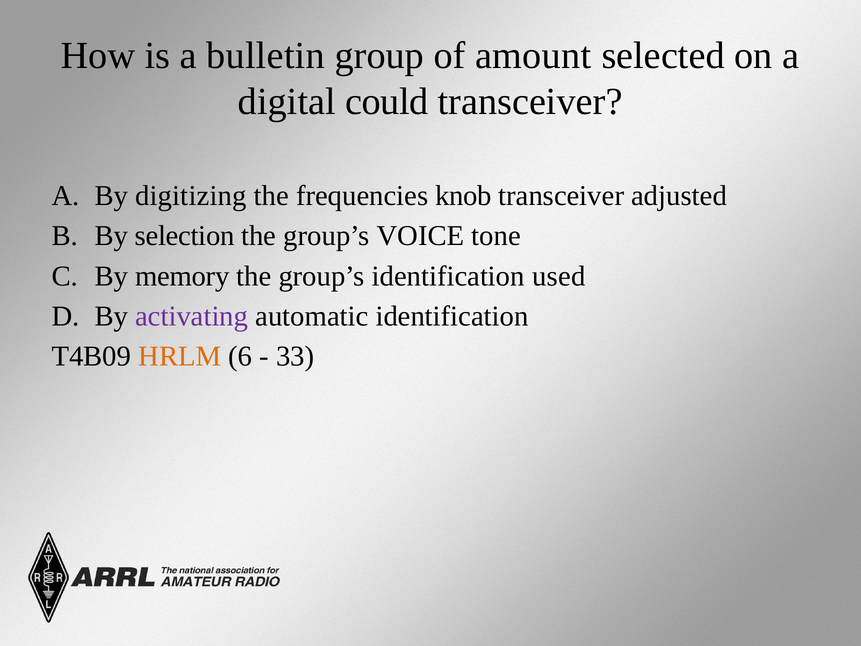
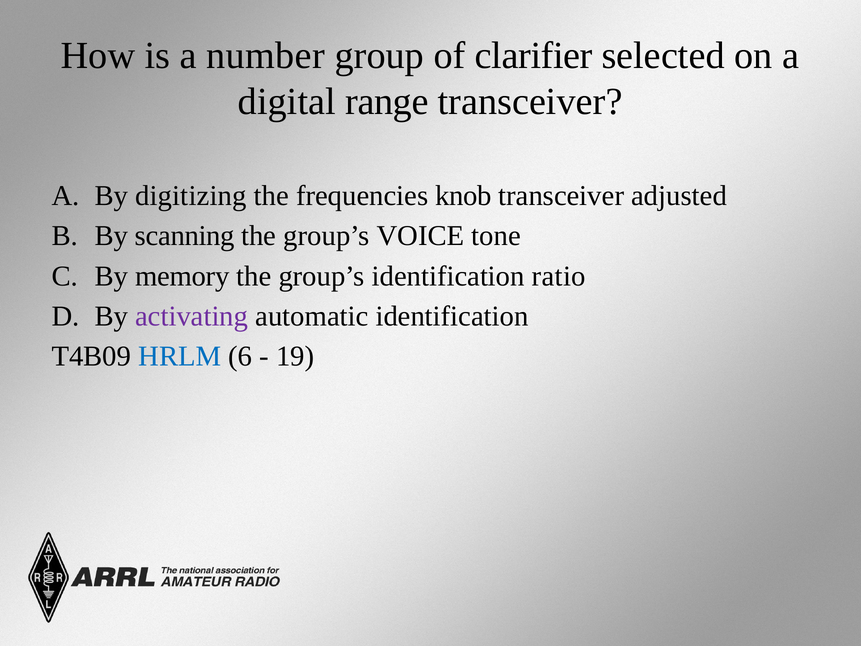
bulletin: bulletin -> number (266, 56)
amount: amount -> clarifier (534, 56)
could: could -> range (387, 102)
selection: selection -> scanning (185, 236)
used: used -> ratio (559, 276)
HRLM colour: orange -> blue (180, 356)
33: 33 -> 19 (295, 356)
